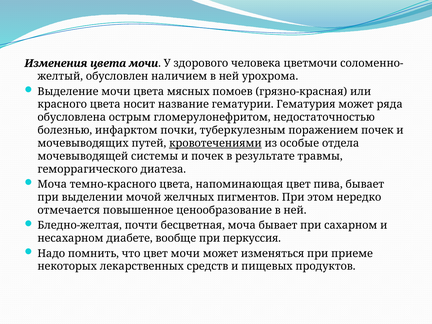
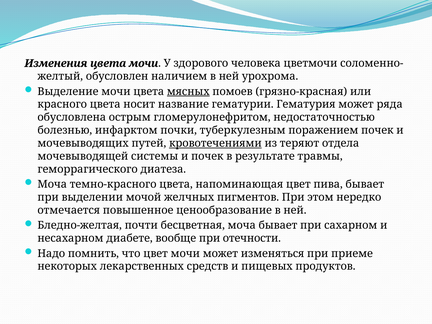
мясных underline: none -> present (188, 91)
особые: особые -> теряют (299, 143)
перкуссия: перкуссия -> отечности (252, 238)
